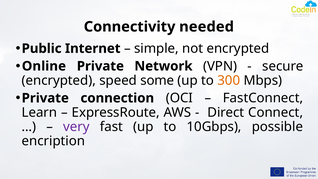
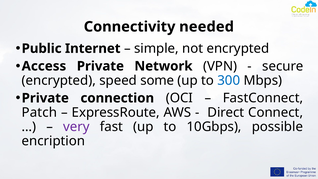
Online: Online -> Access (44, 66)
300 colour: orange -> blue (229, 80)
Learn: Learn -> Patch (39, 112)
